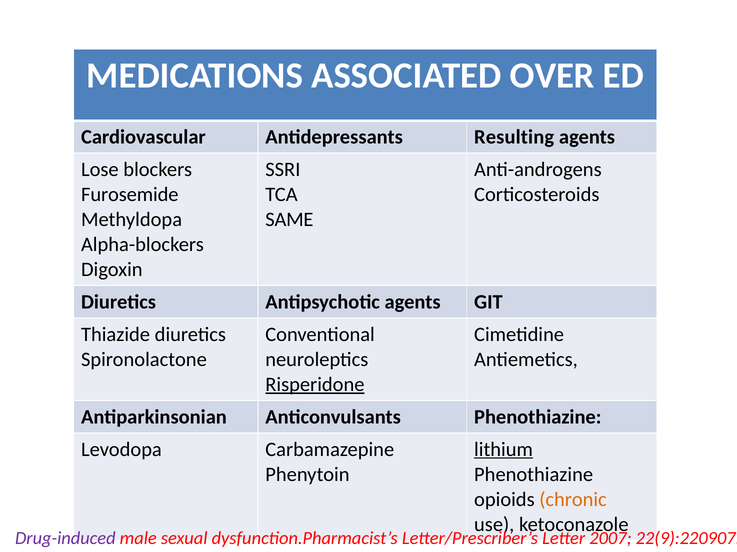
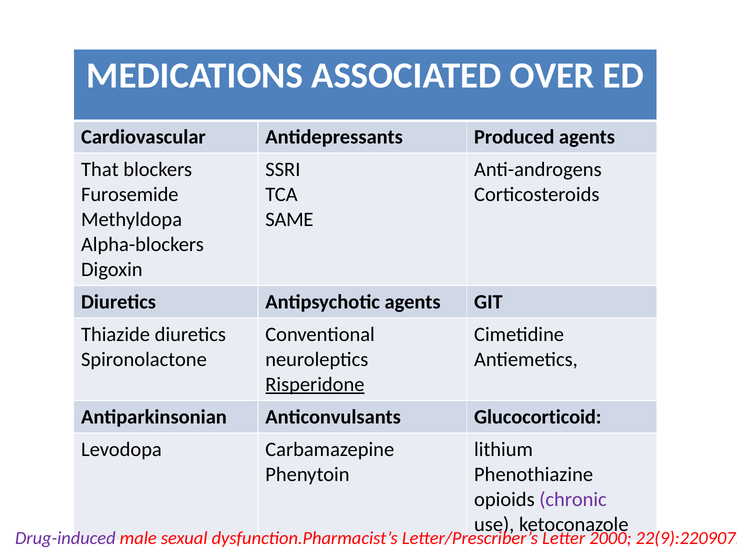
Resulting: Resulting -> Produced (514, 137)
Lose: Lose -> That (100, 170)
Anticonvulsants Phenothiazine: Phenothiazine -> Glucocorticoid (538, 417)
lithium underline: present -> none (504, 450)
chronic colour: orange -> purple (573, 500)
2007: 2007 -> 2000 (610, 539)
